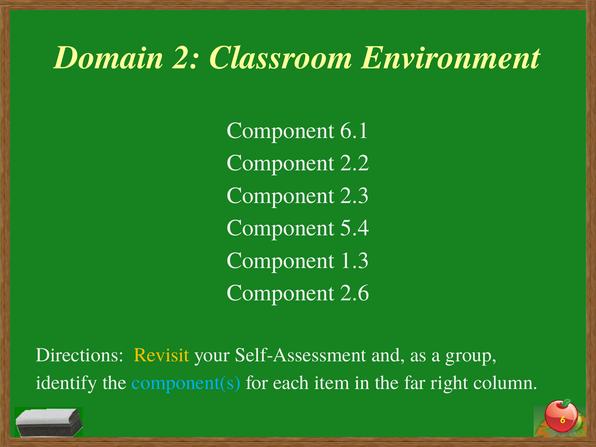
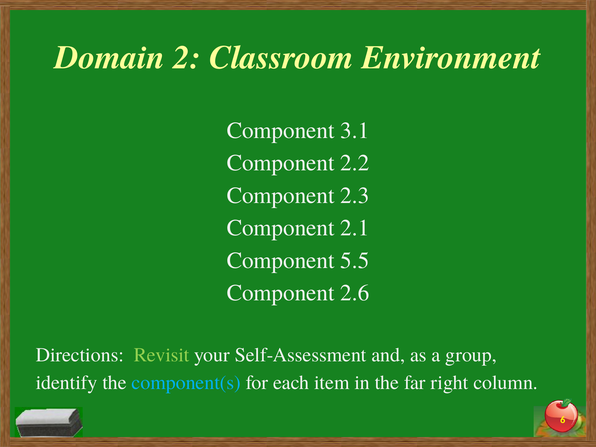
6.1: 6.1 -> 3.1 (355, 130)
5.4: 5.4 -> 2.1 (355, 228)
1.3: 1.3 -> 5.5 (355, 260)
Revisit colour: yellow -> light green (162, 355)
